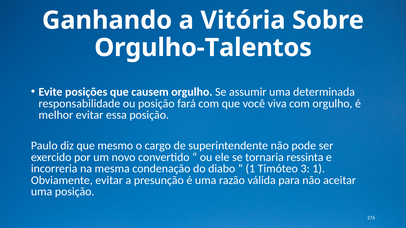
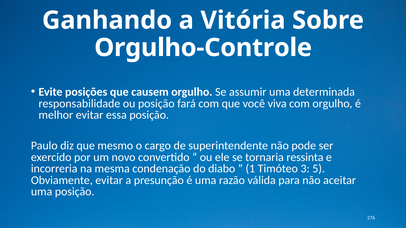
Orgulho-Talentos: Orgulho-Talentos -> Orgulho-Controle (203, 48)
3 1: 1 -> 5 (319, 169)
